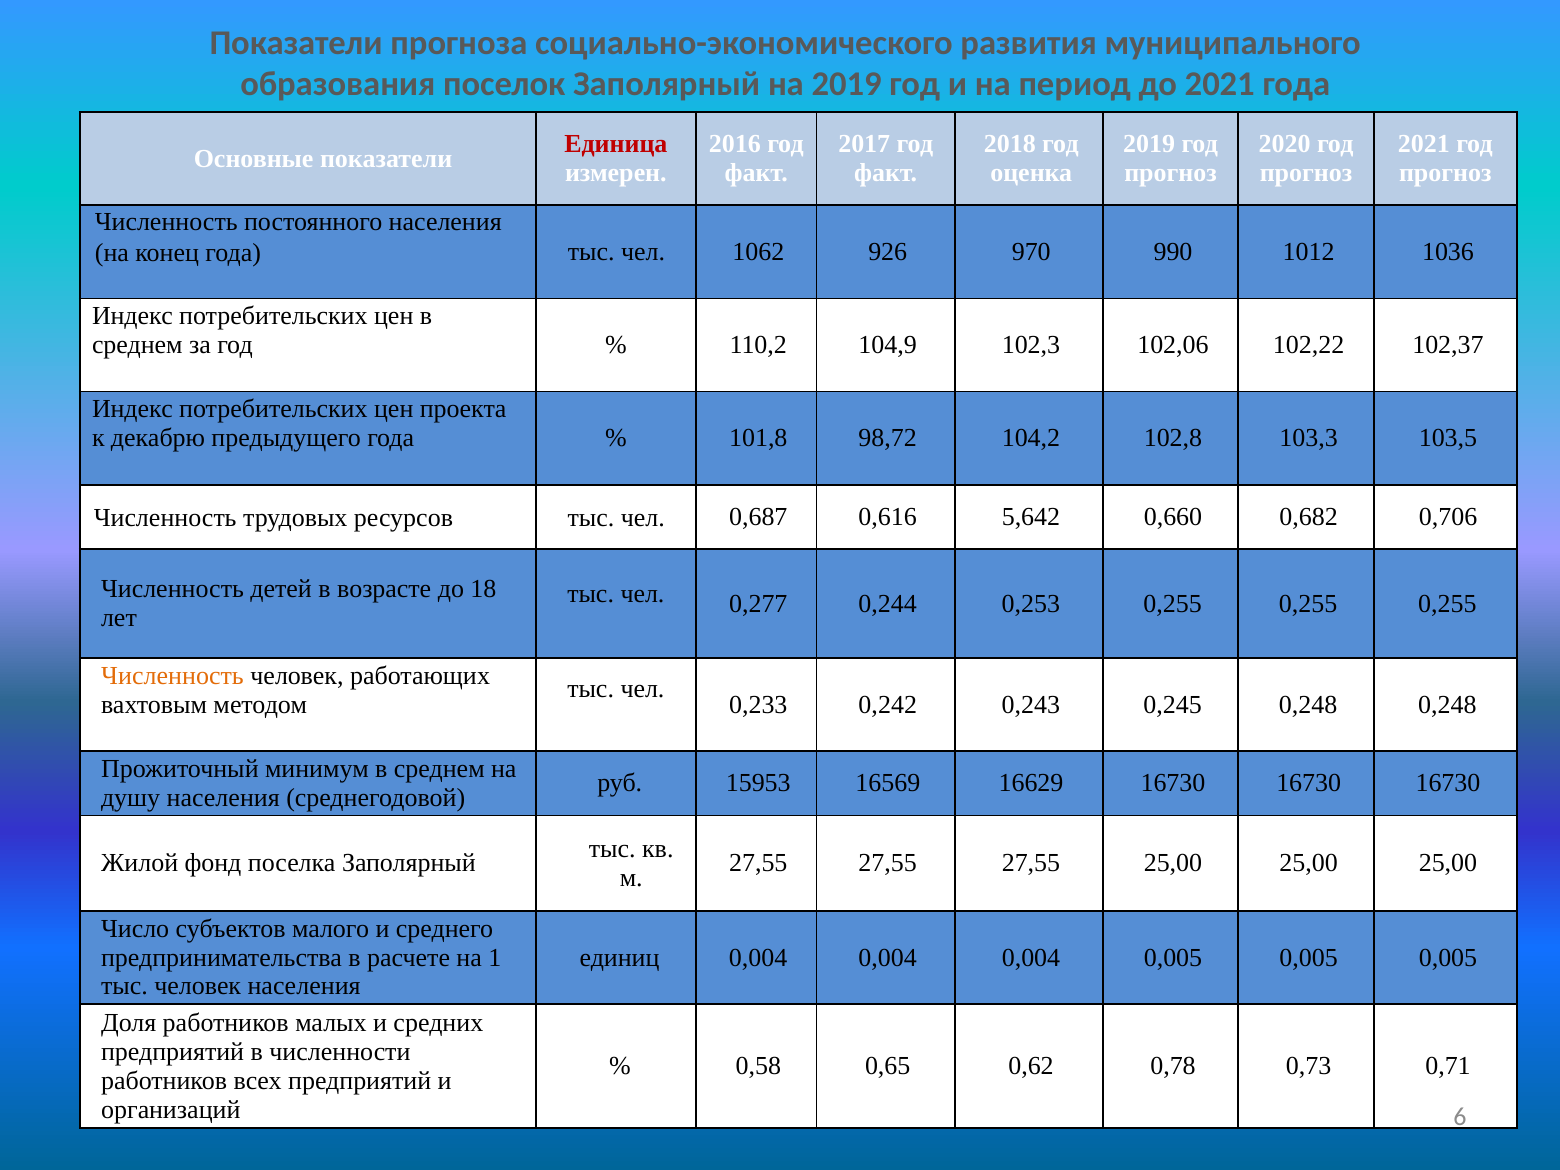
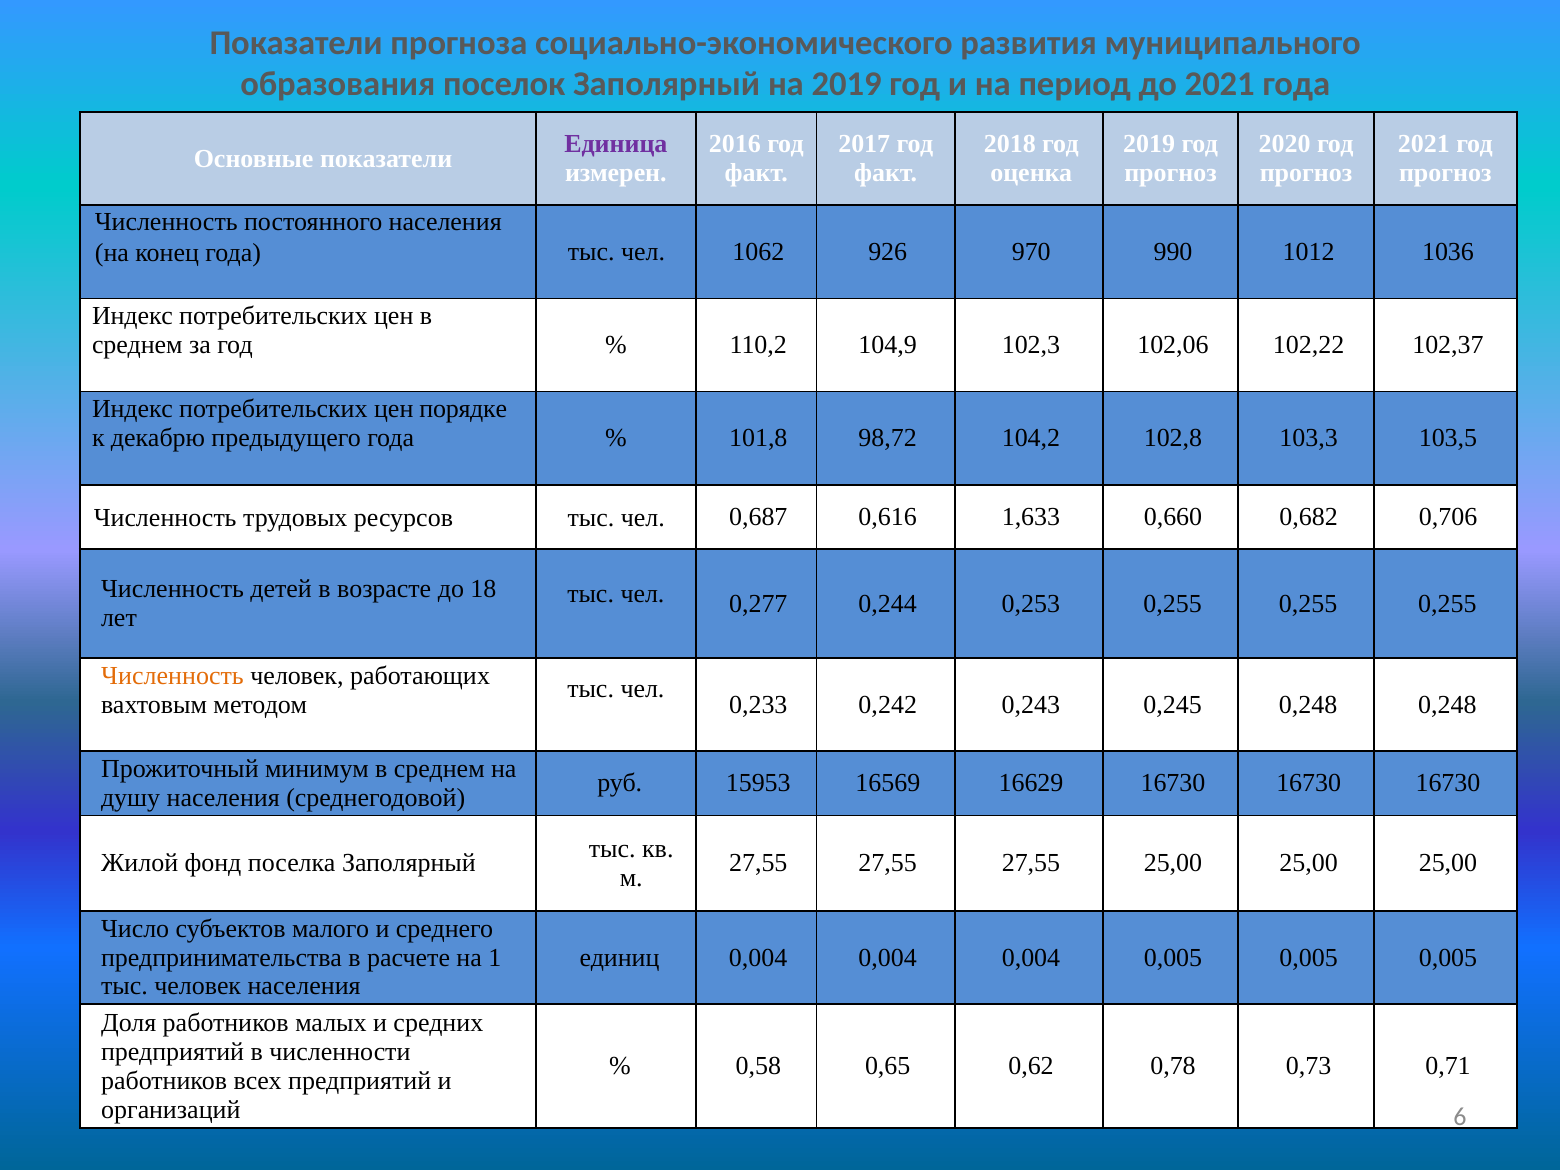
Единица colour: red -> purple (616, 144)
проекта: проекта -> порядке (463, 409)
5,642: 5,642 -> 1,633 (1031, 517)
